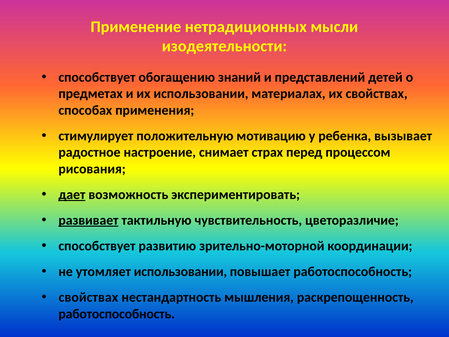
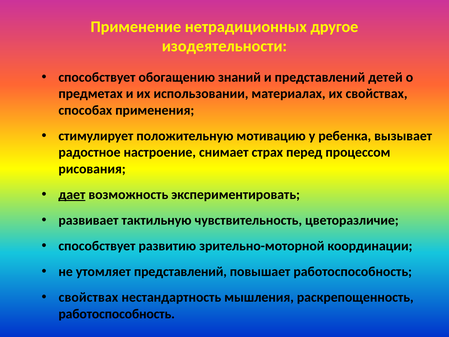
мысли: мысли -> другое (334, 27)
развивает underline: present -> none (88, 220)
утомляет использовании: использовании -> представлений (180, 272)
